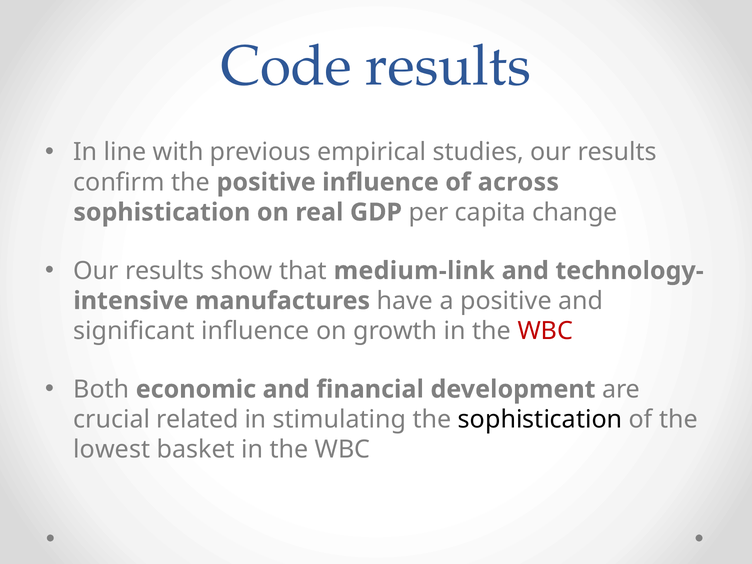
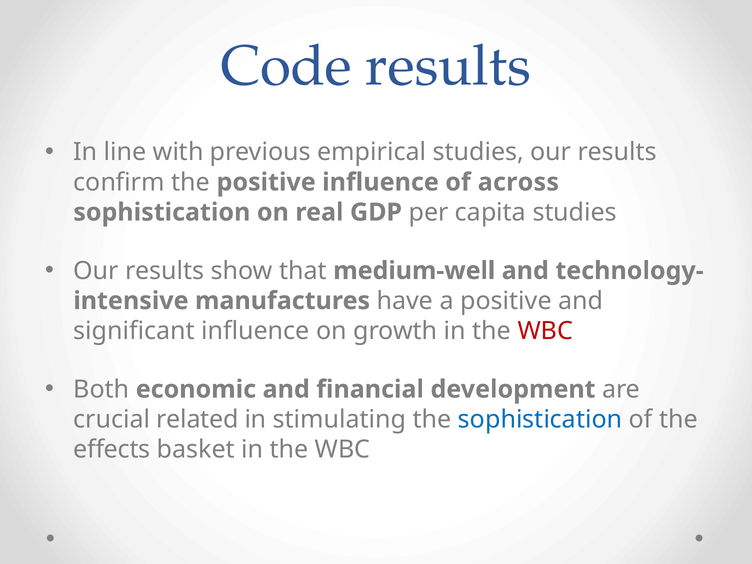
capita change: change -> studies (575, 212)
medium-link: medium-link -> medium-well (414, 271)
sophistication colour: black -> blue (540, 419)
lowest: lowest -> effects (112, 450)
